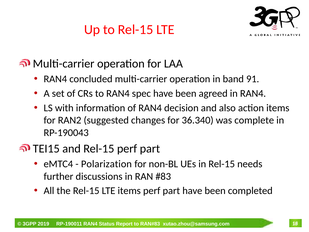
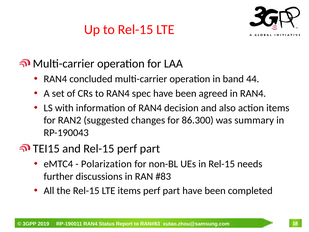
91: 91 -> 44 (253, 79)
36.340: 36.340 -> 86.300 (198, 120)
complete: complete -> summary (254, 120)
